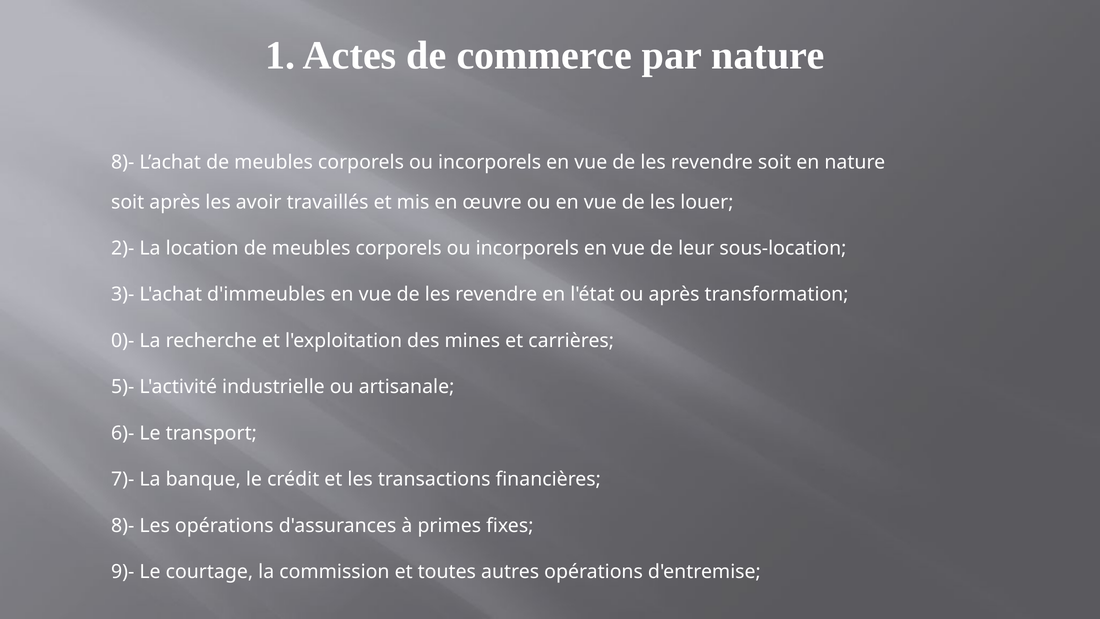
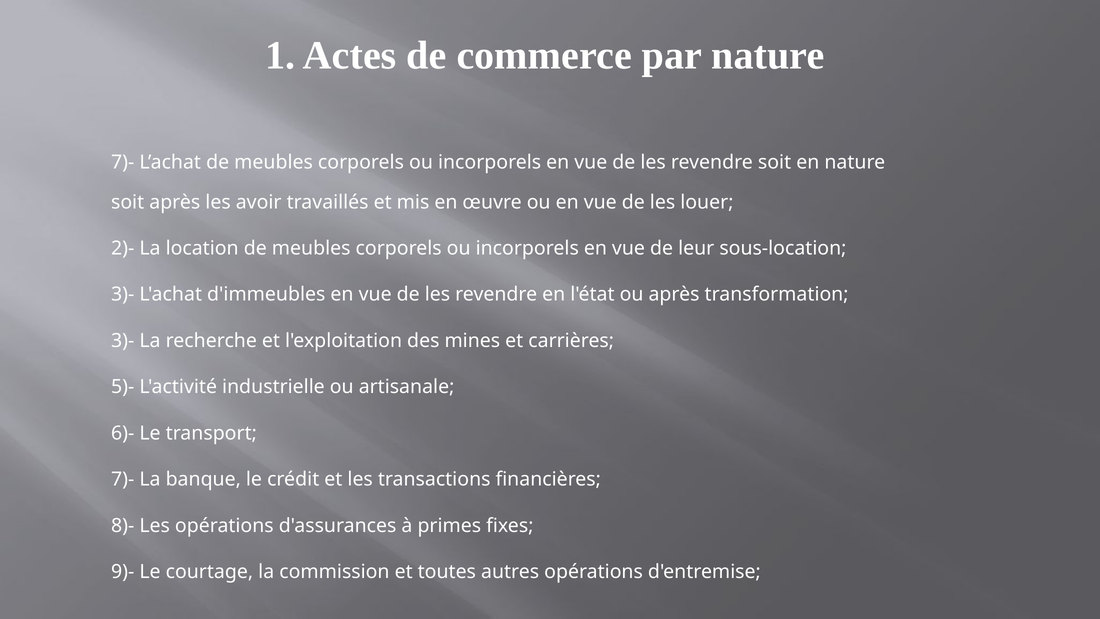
8)-: 8)- -> 7)- (123, 162)
0)-: 0)- -> 3)- (123, 341)
